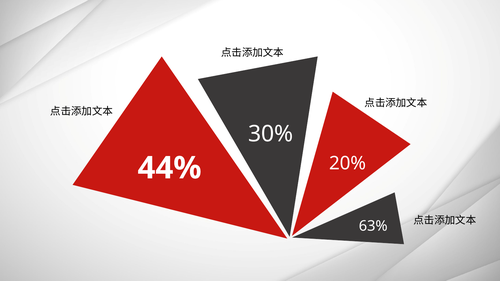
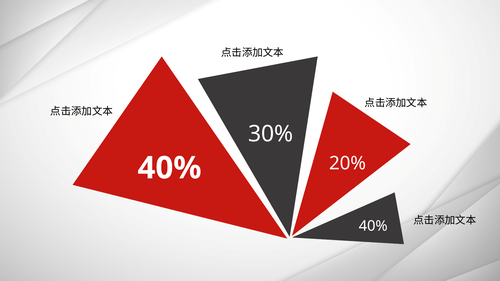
44%: 44% -> 40% (170, 168)
63%: 63% -> 40% (373, 226)
